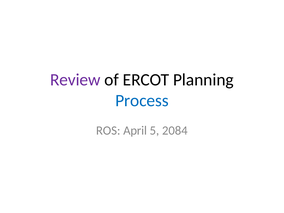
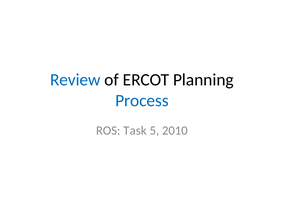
Review colour: purple -> blue (75, 80)
April: April -> Task (135, 131)
2084: 2084 -> 2010 (175, 131)
